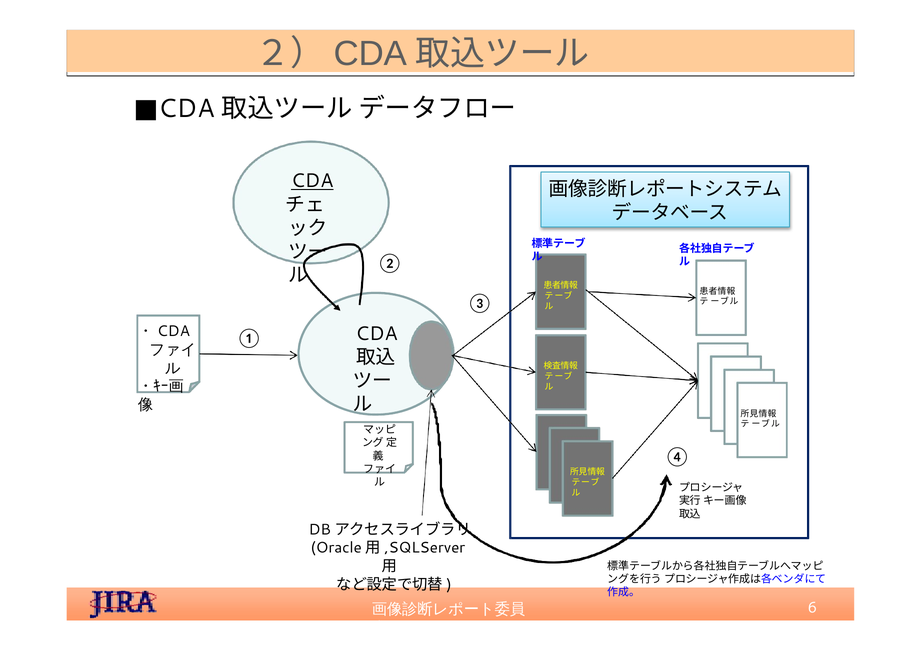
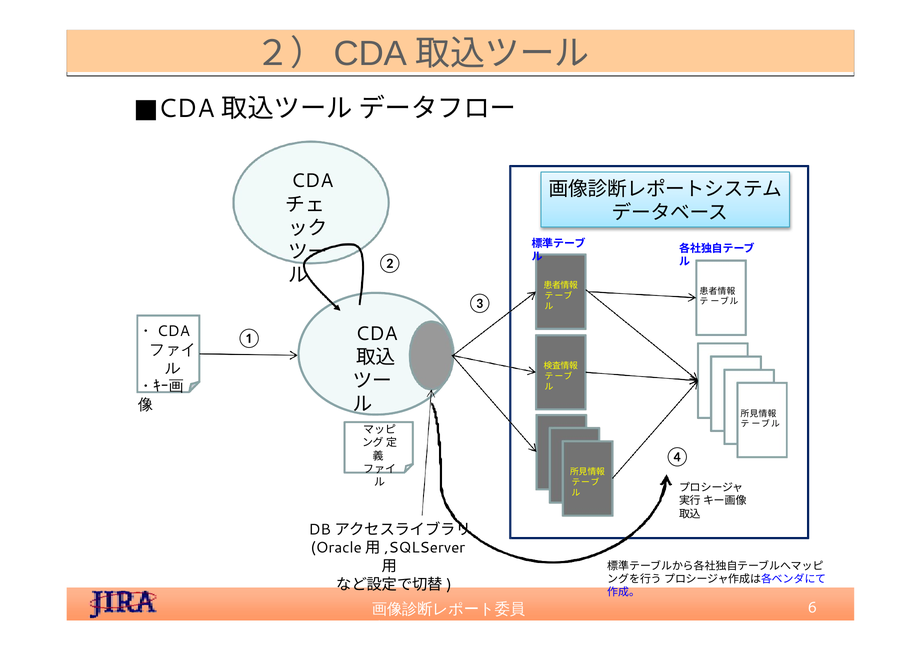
CDA underline: present -> none (312, 181)
